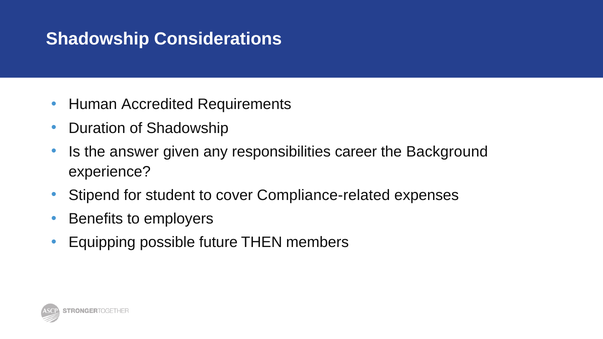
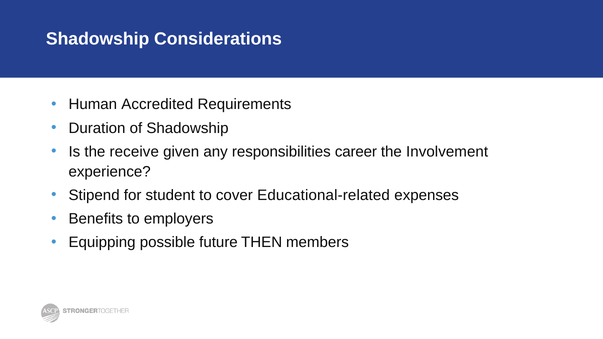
answer: answer -> receive (134, 152)
Background: Background -> Involvement (447, 152)
Compliance-related: Compliance-related -> Educational-related (324, 195)
